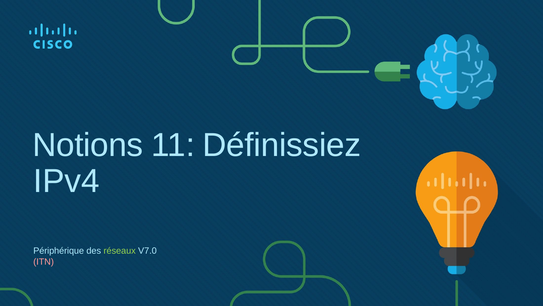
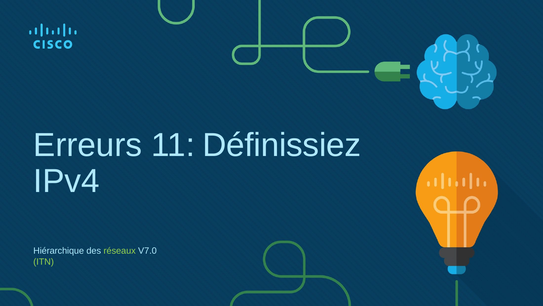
Notions: Notions -> Erreurs (88, 145)
Périphérique: Périphérique -> Hiérarchique (59, 251)
ITN colour: pink -> light green (44, 261)
